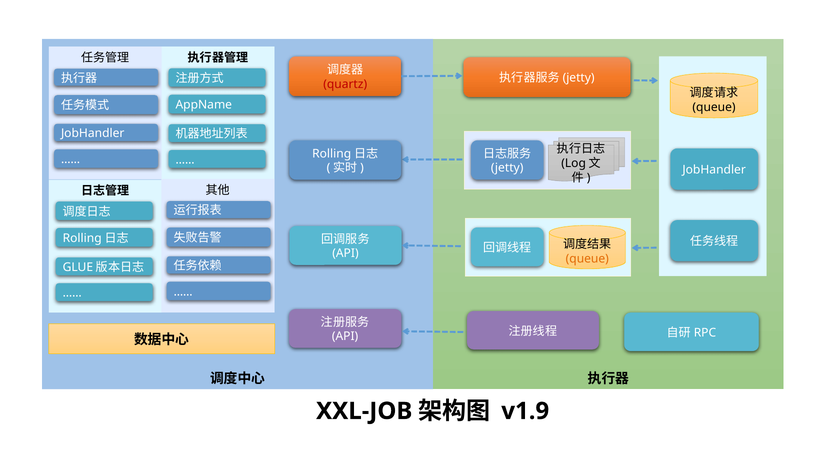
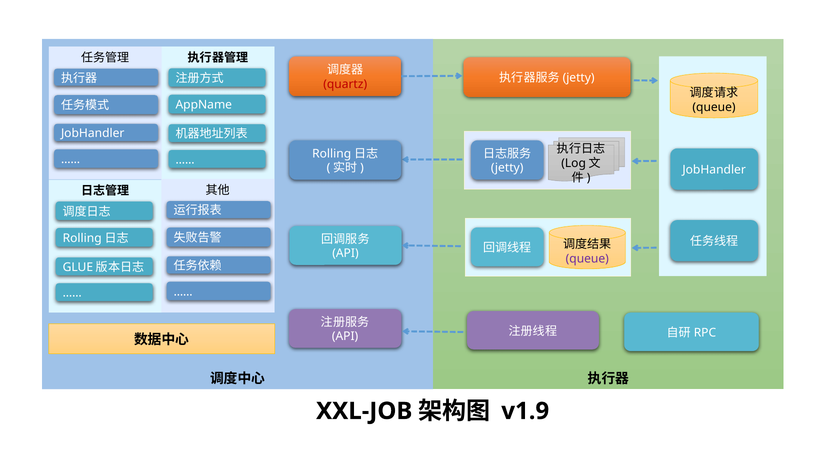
queue colour: orange -> purple (587, 259)
